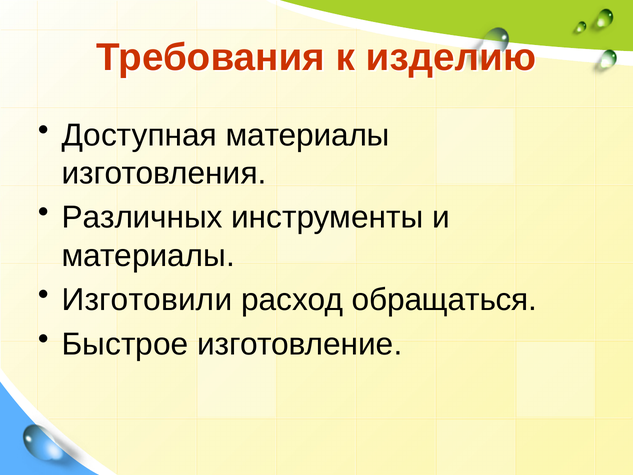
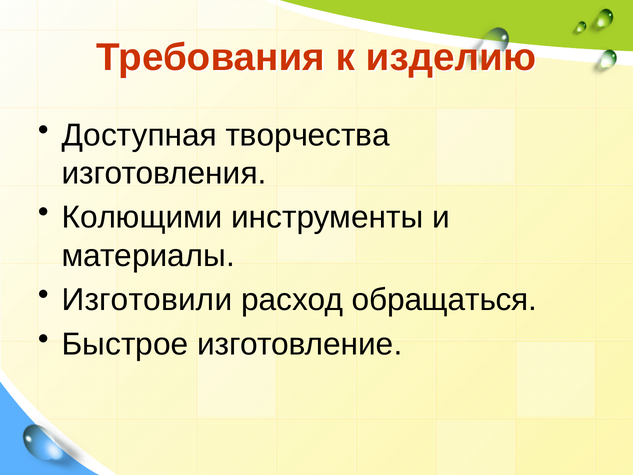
Доступная материалы: материалы -> творчества (308, 135)
Различных: Различных -> Колющими (142, 217)
